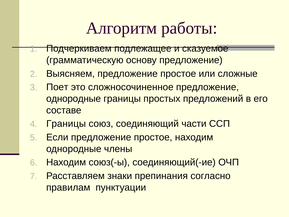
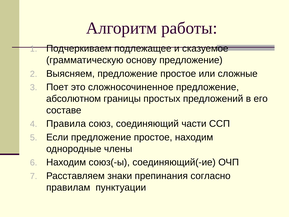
однородные: однородные -> абсолютном (74, 99)
Границы: Границы -> Правила (66, 124)
